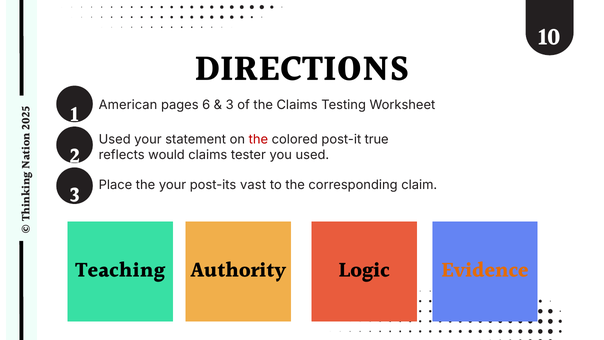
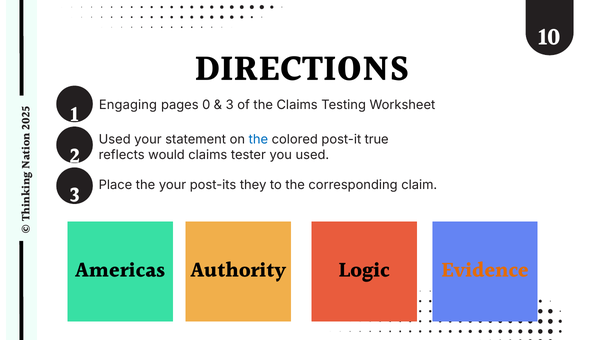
American: American -> Engaging (128, 105)
pages 6: 6 -> 0 (206, 105)
the colour: red -> blue (258, 139)
vast: vast -> they (253, 185)
Teaching: Teaching -> Americas (120, 270)
